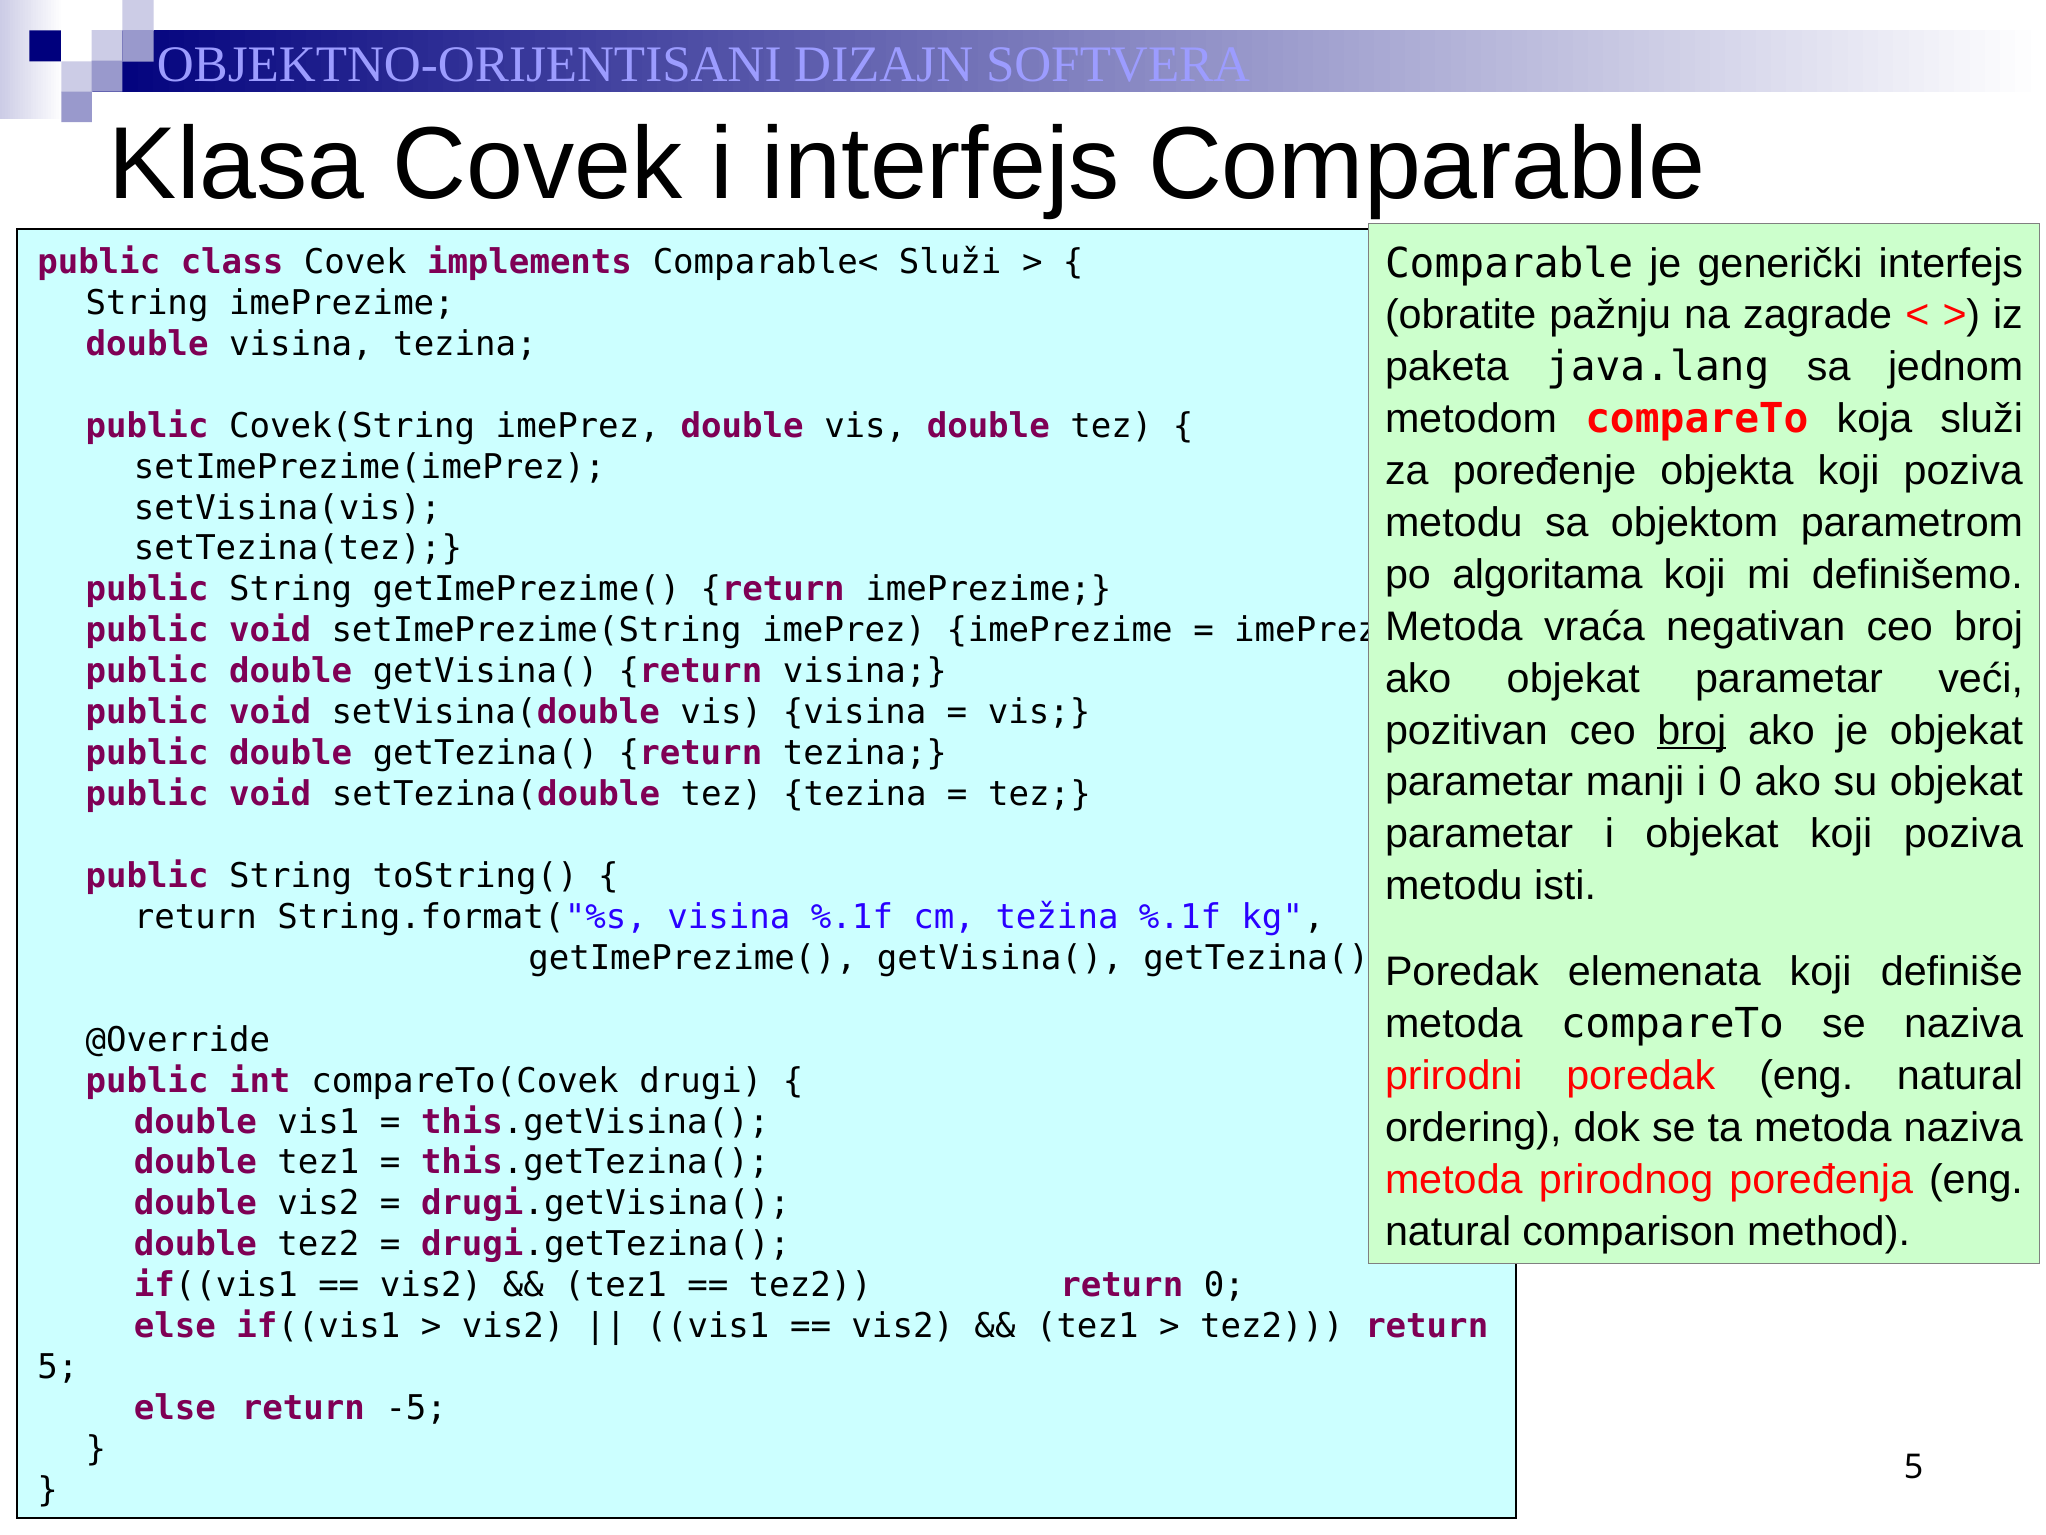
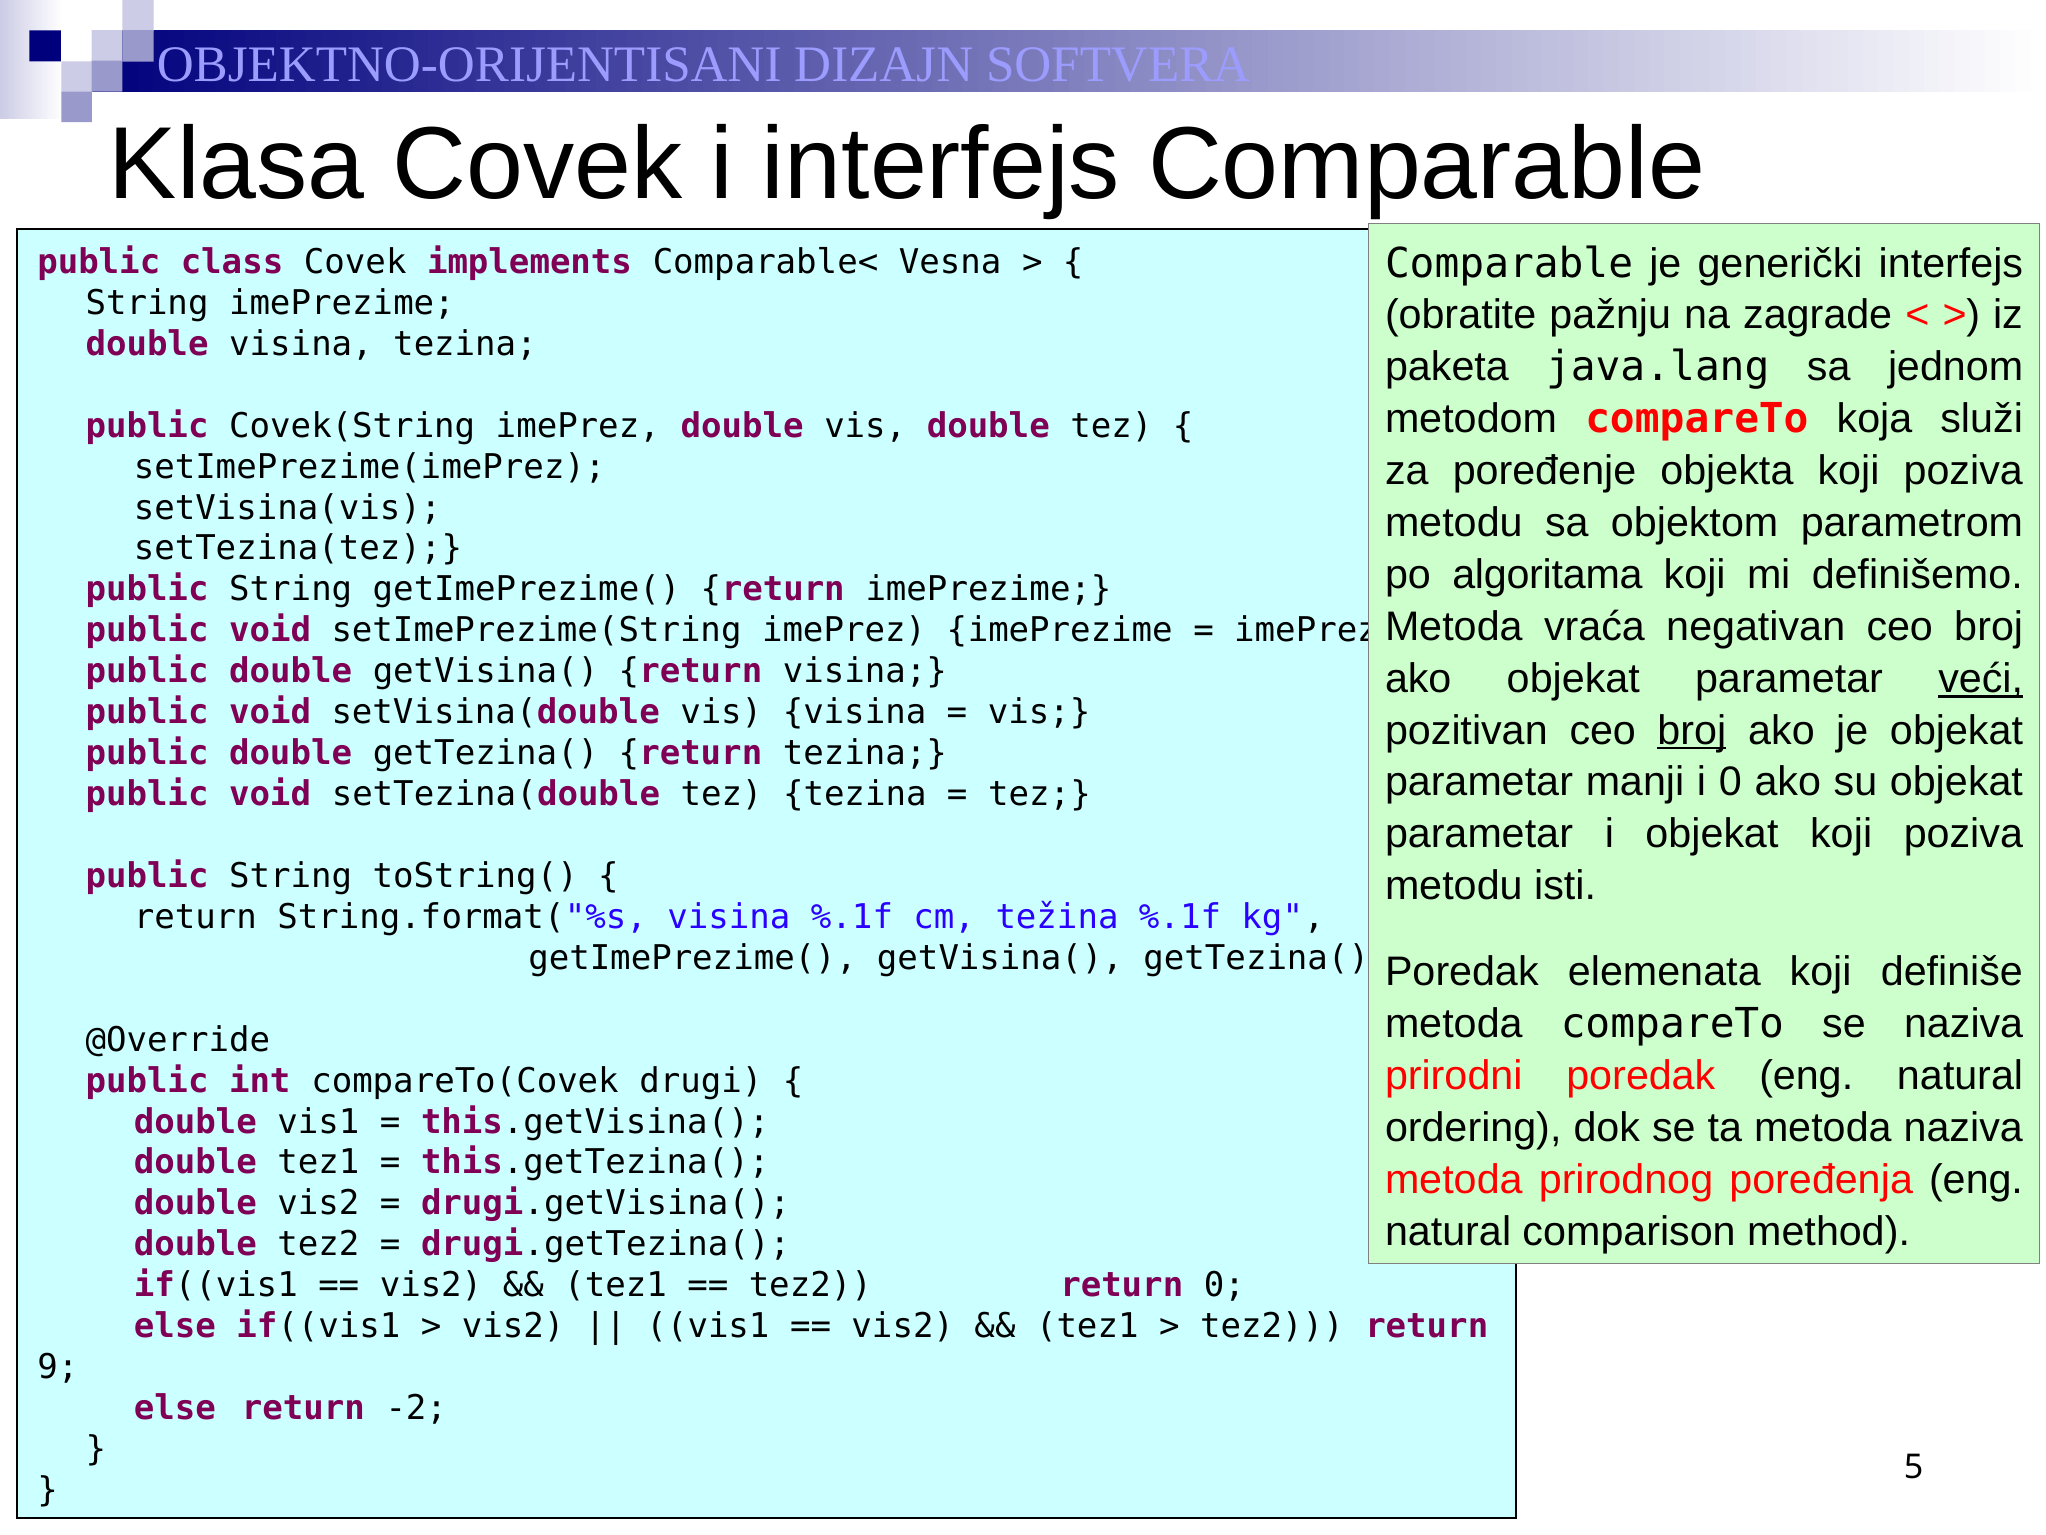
Comparable< Služi: Služi -> Vesna (950, 262)
veći underline: none -> present (1981, 678)
5: 5 -> 9 (58, 1367)
-5: -5 -> -2 (416, 1408)
